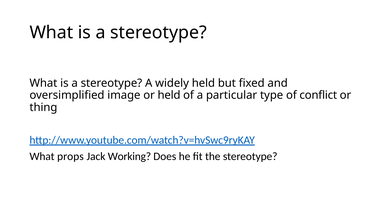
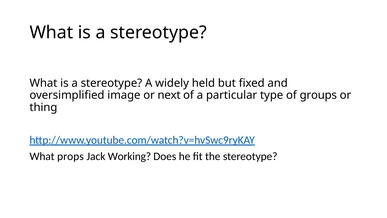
or held: held -> next (169, 95)
conflict: conflict -> groups (318, 95)
